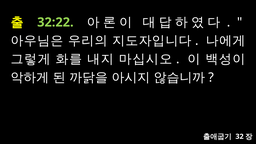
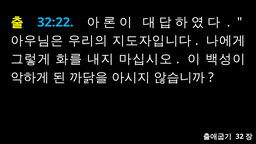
32:22 colour: light green -> light blue (55, 22)
